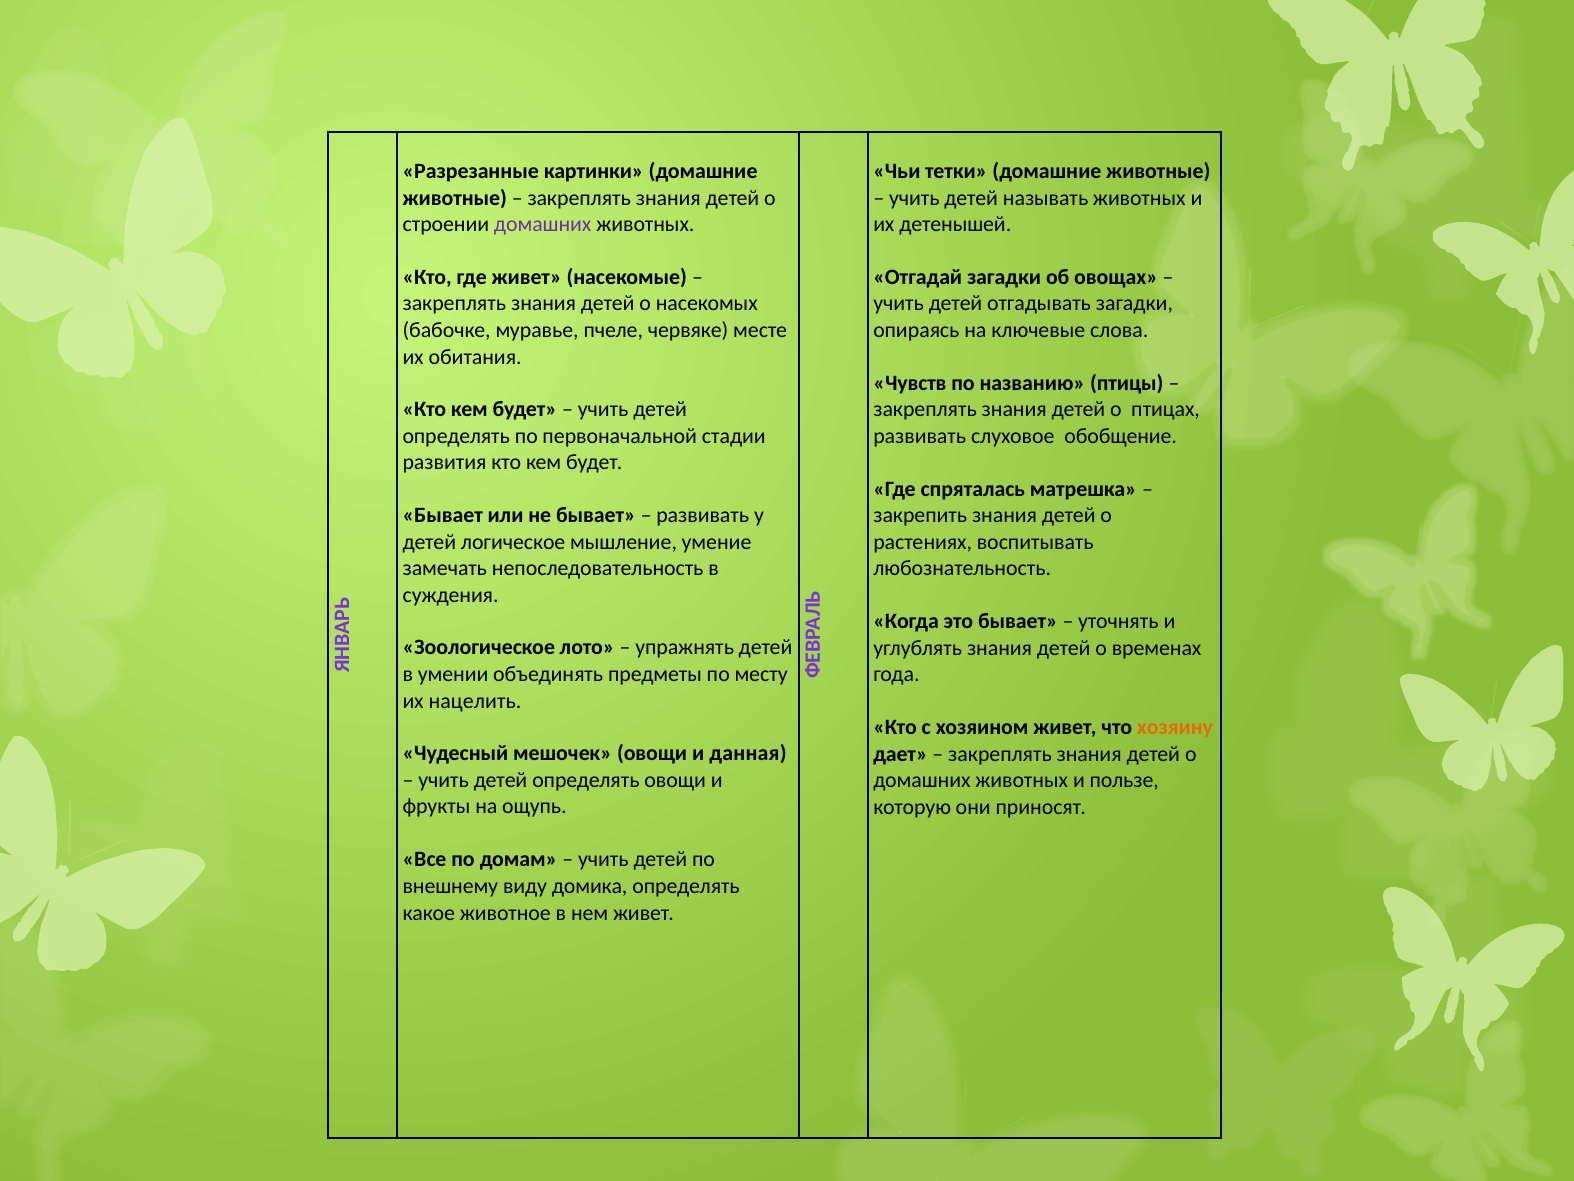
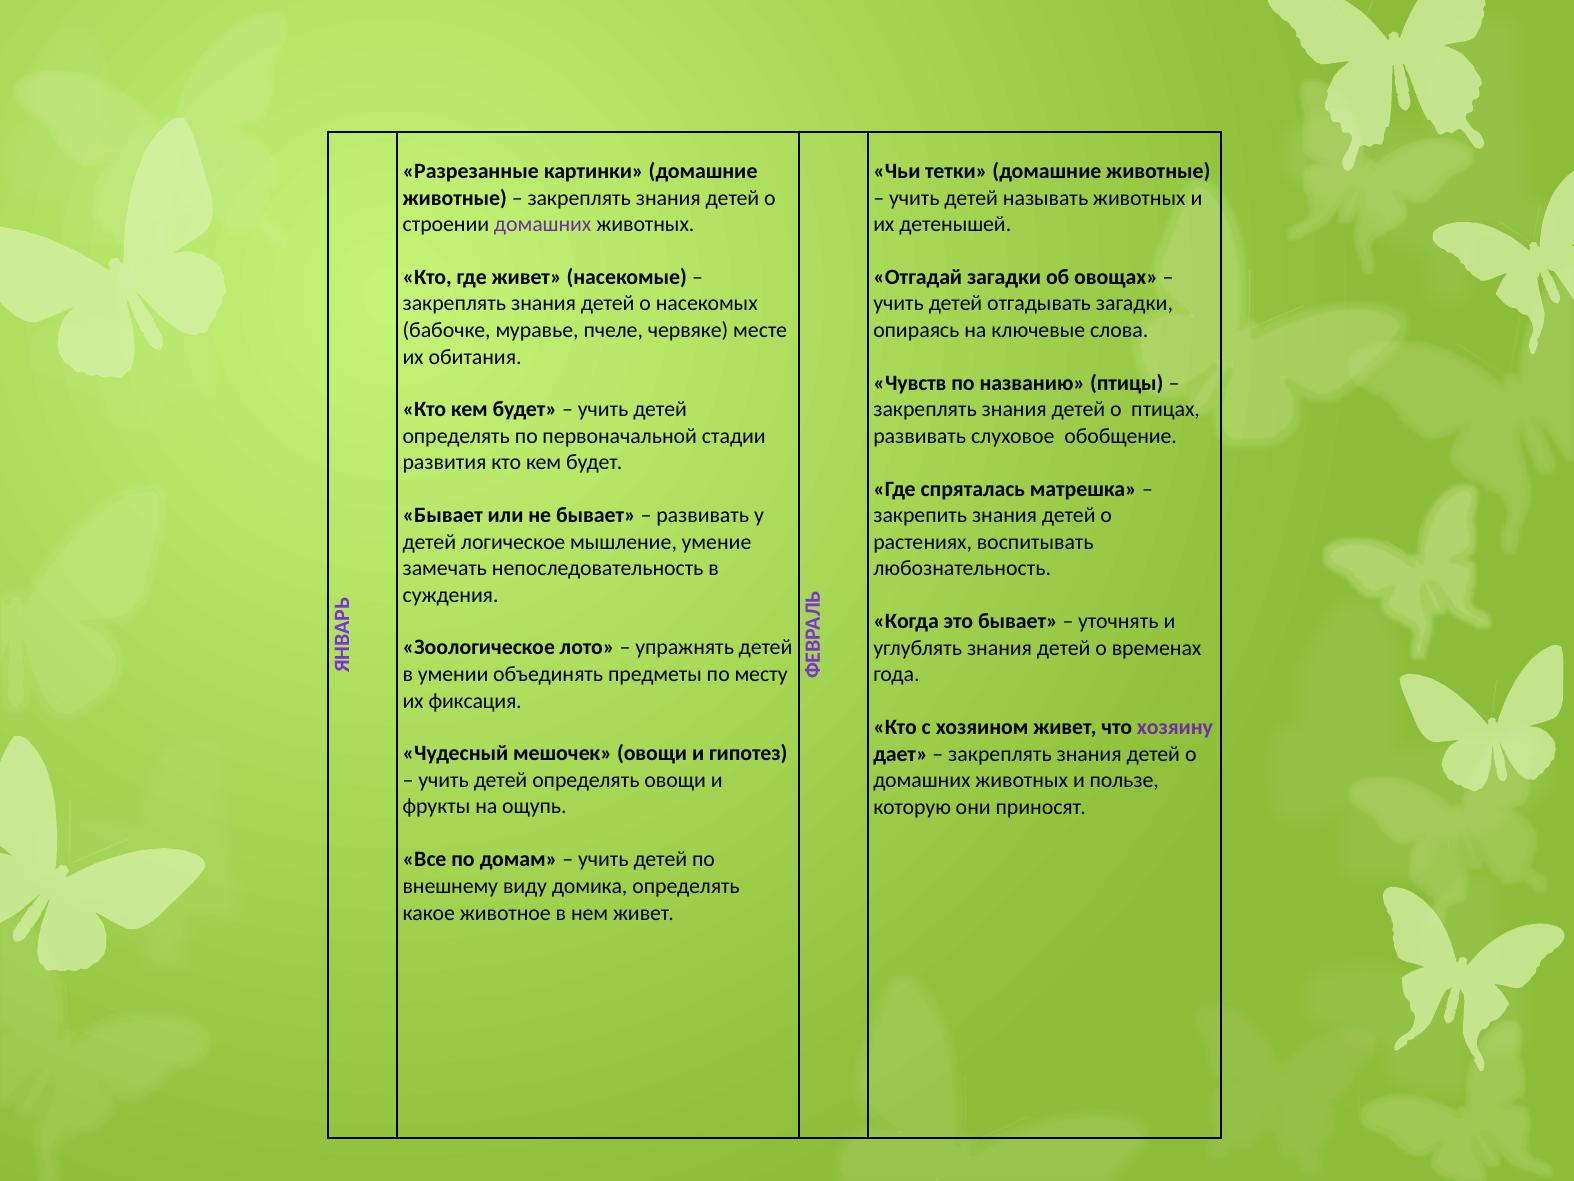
нацелить: нацелить -> фиксация (475, 701)
хозяину colour: orange -> purple (1175, 727)
данная: данная -> гипотез (748, 753)
